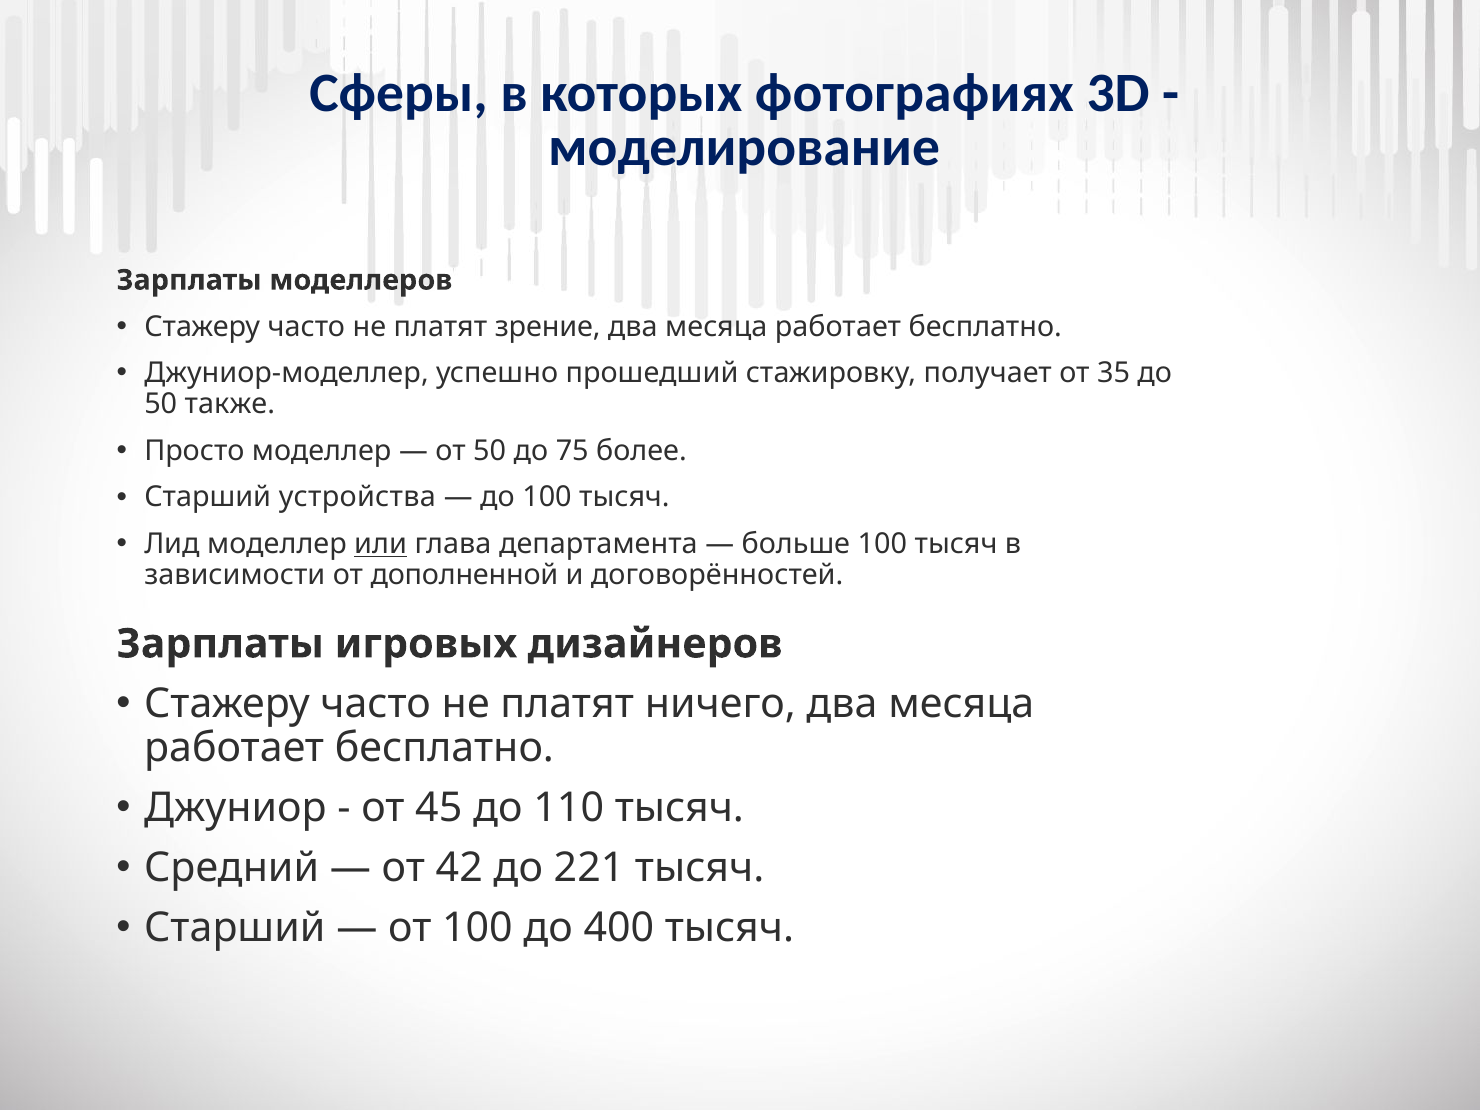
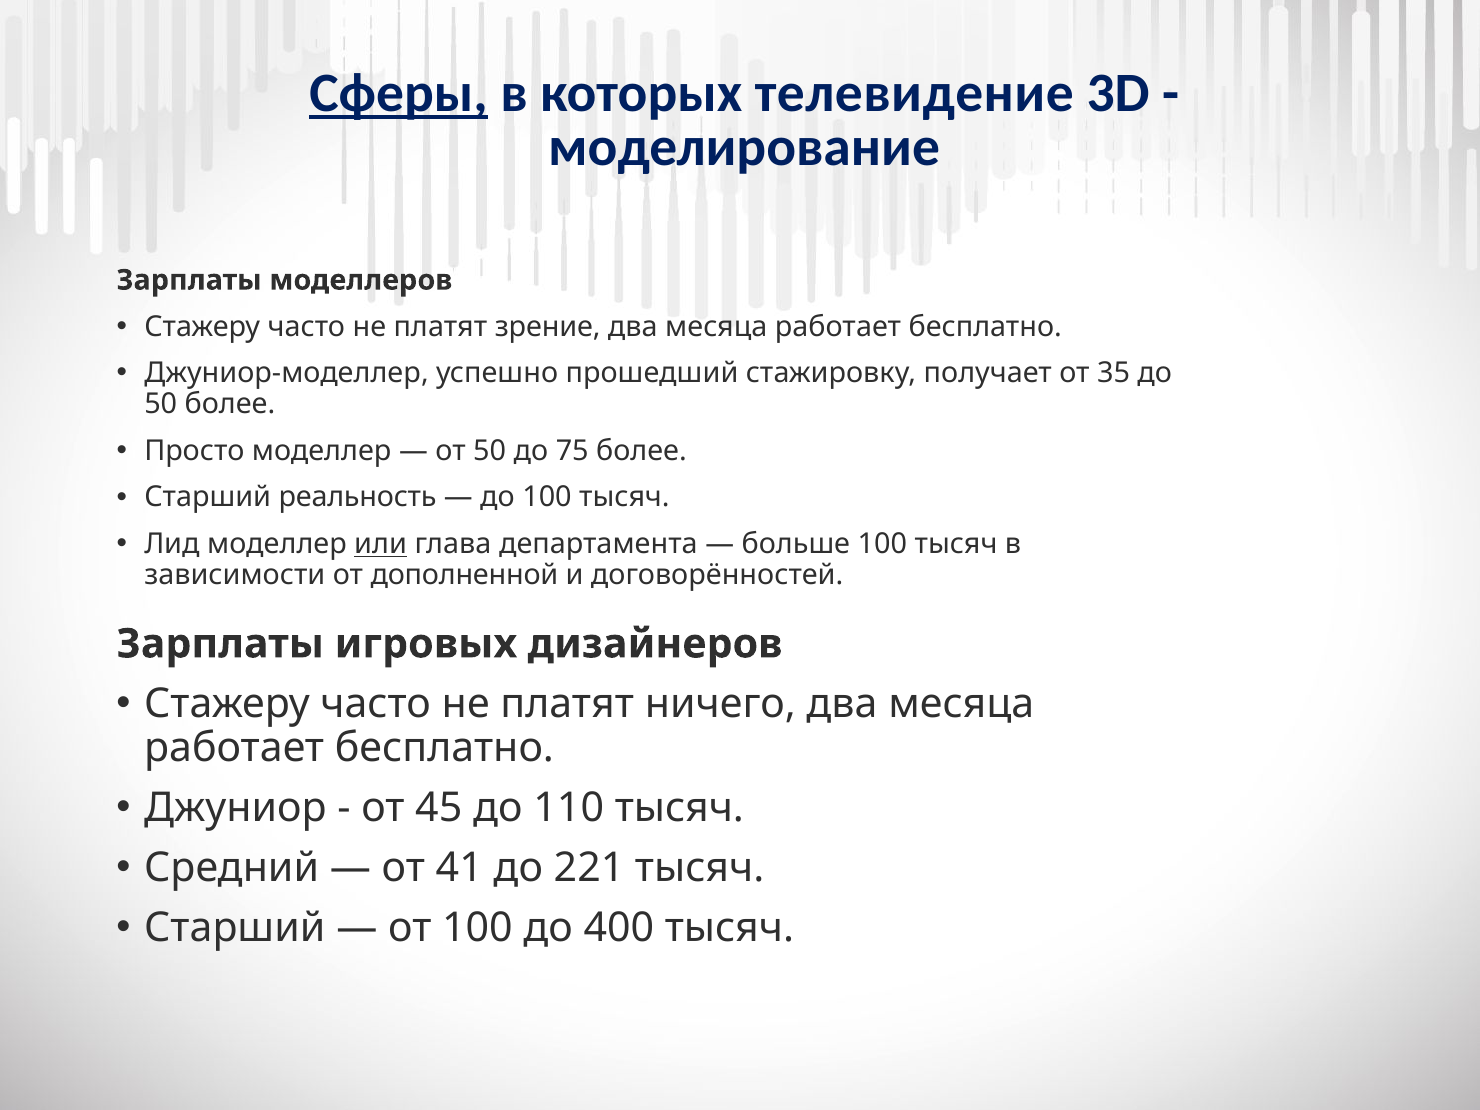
Сферы underline: none -> present (399, 93)
фотографиях: фотографиях -> телевидение (914, 93)
50 также: также -> более (230, 404)
устройства: устройства -> реальность (358, 497)
42: 42 -> 41 (459, 868)
